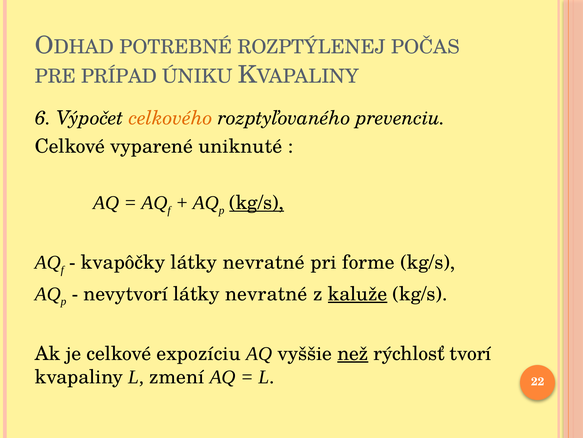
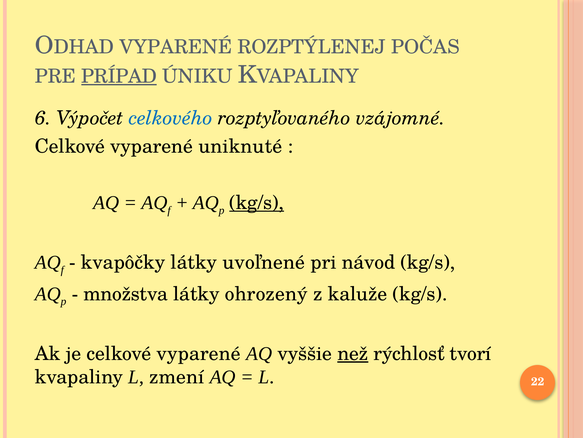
POTREBNÉ: POTREBNÉ -> VYPARENÉ (176, 47)
PRÍPAD underline: none -> present (119, 76)
celkového colour: orange -> blue (171, 118)
prevenciu: prevenciu -> vzájomné (400, 118)
nevratné: nevratné -> uvoľnené (264, 262)
forme: forme -> návod (369, 262)
nevytvorí: nevytvorí -> množstva (126, 293)
nevratné: nevratné -> ohrozený (266, 293)
kaluže underline: present -> none (358, 293)
je celkové expozíciu: expozíciu -> vyparené (199, 353)
